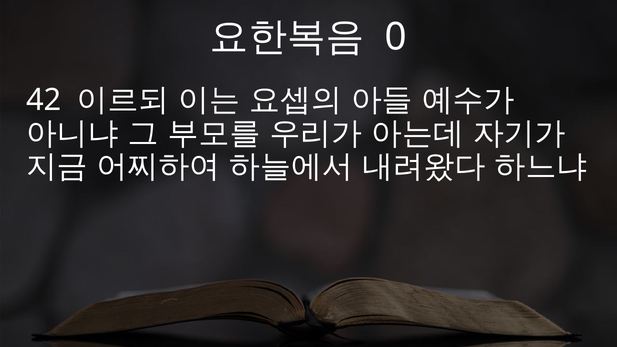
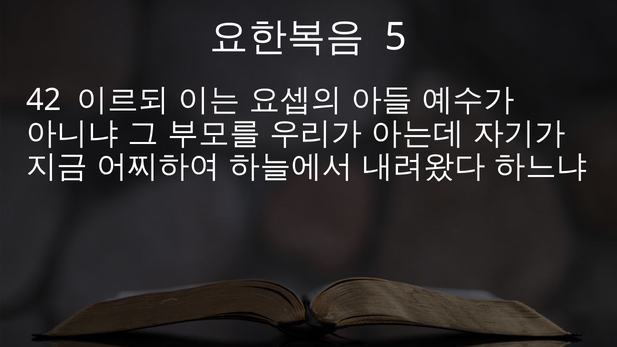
0: 0 -> 5 (396, 37)
